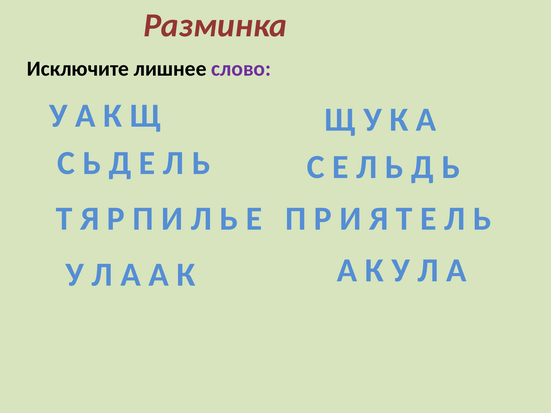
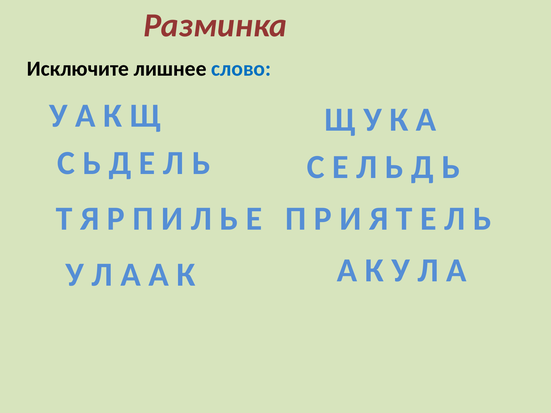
слово colour: purple -> blue (241, 69)
